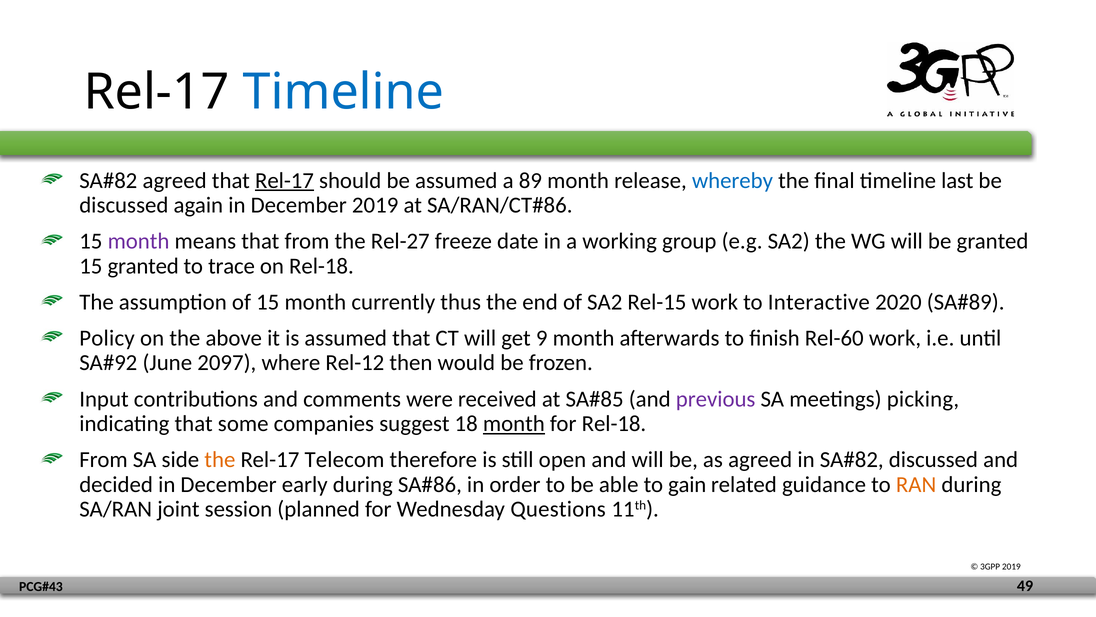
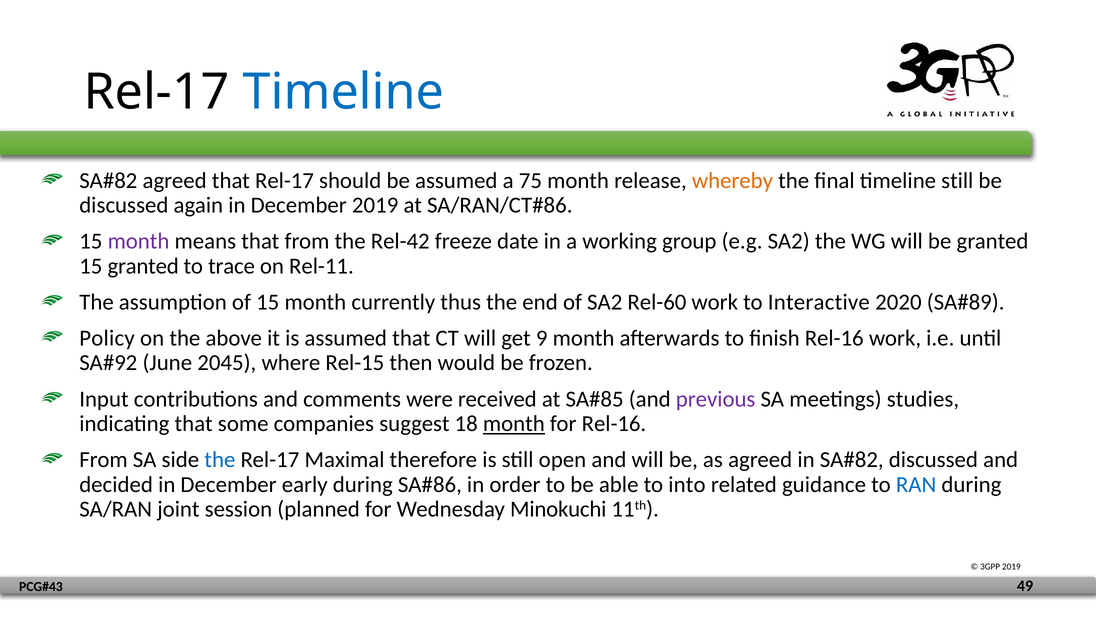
Rel-17 underline: present -> none (285, 180)
89: 89 -> 75 (530, 180)
whereby colour: blue -> orange (732, 180)
timeline last: last -> still (957, 180)
Rel-27: Rel-27 -> Rel-42 (400, 241)
on Rel-18: Rel-18 -> Rel-11 (321, 266)
Rel-15: Rel-15 -> Rel-60 (657, 302)
finish Rel-60: Rel-60 -> Rel-16 (834, 338)
2097: 2097 -> 2045 (227, 363)
Rel-12: Rel-12 -> Rel-15 (355, 363)
picking: picking -> studies (923, 399)
for Rel-18: Rel-18 -> Rel-16 (614, 423)
the colour: orange -> blue (220, 459)
Telecom: Telecom -> Maximal (345, 459)
gain: gain -> into (687, 484)
RAN colour: orange -> blue (916, 484)
Questions: Questions -> Minokuchi (558, 509)
